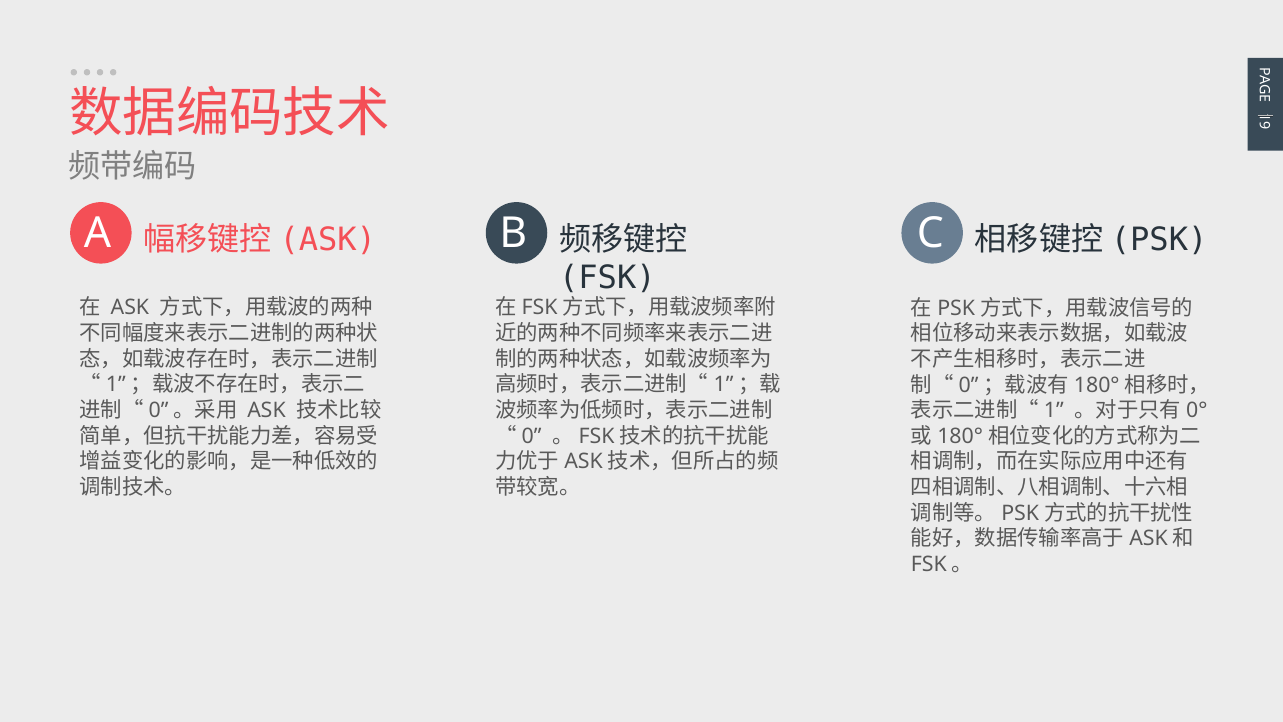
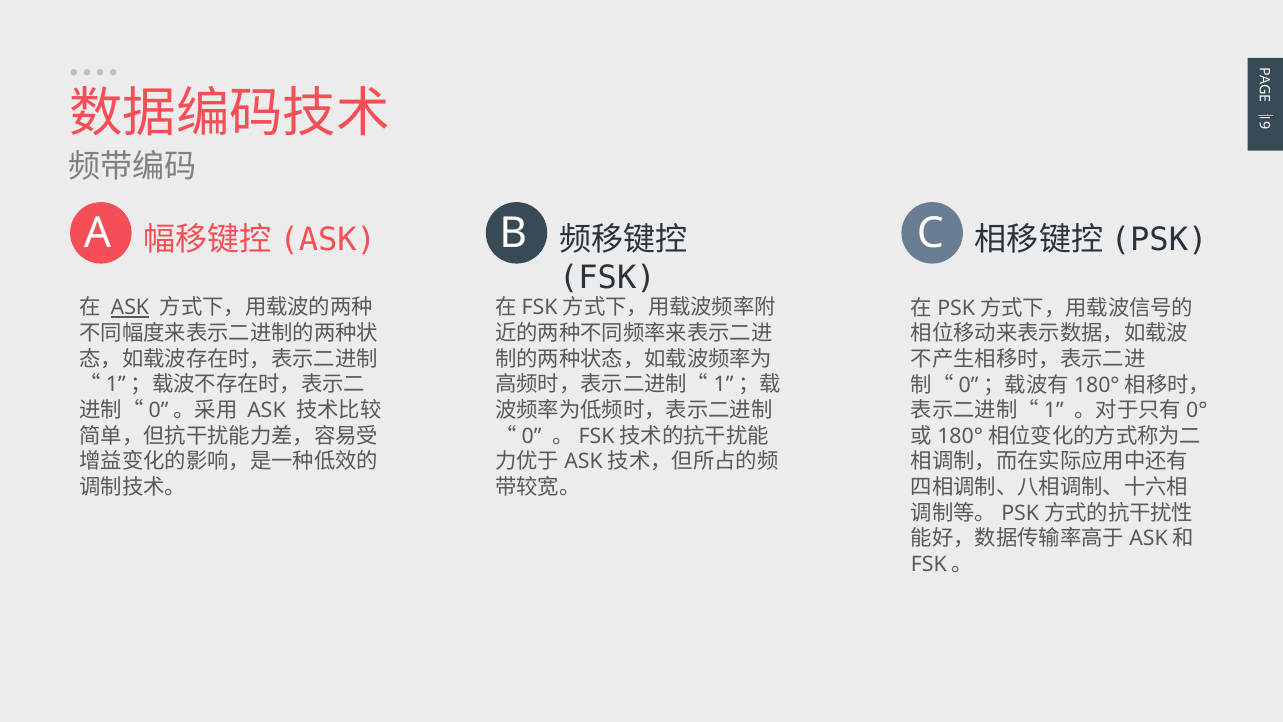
ASK underline: none -> present (130, 308)
